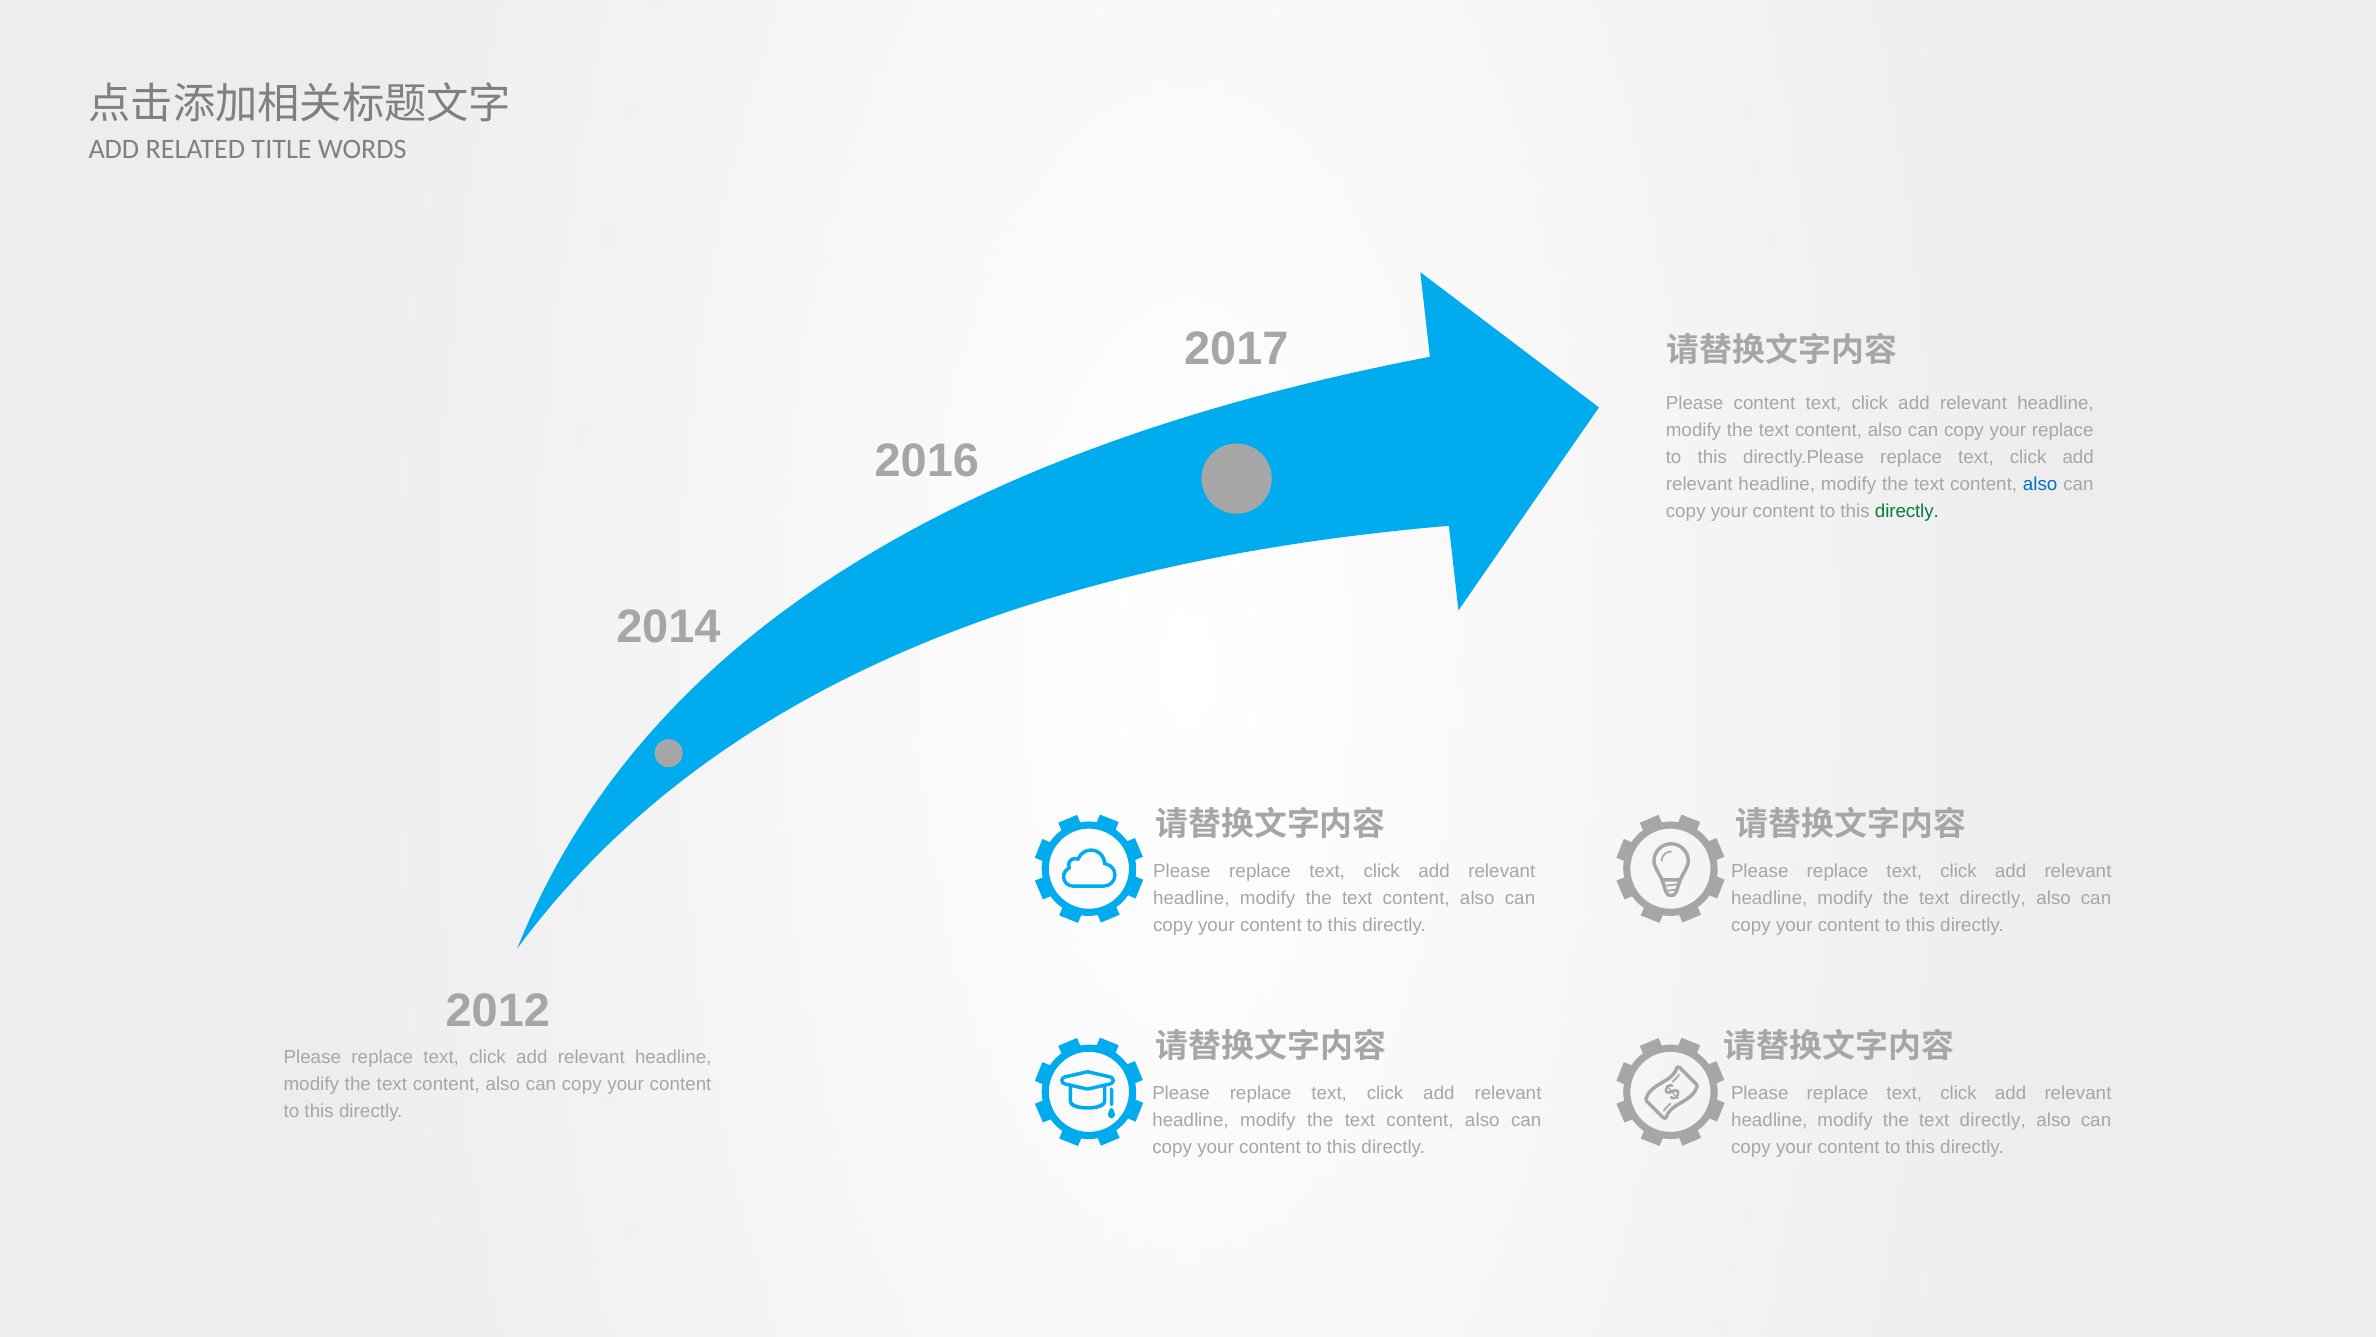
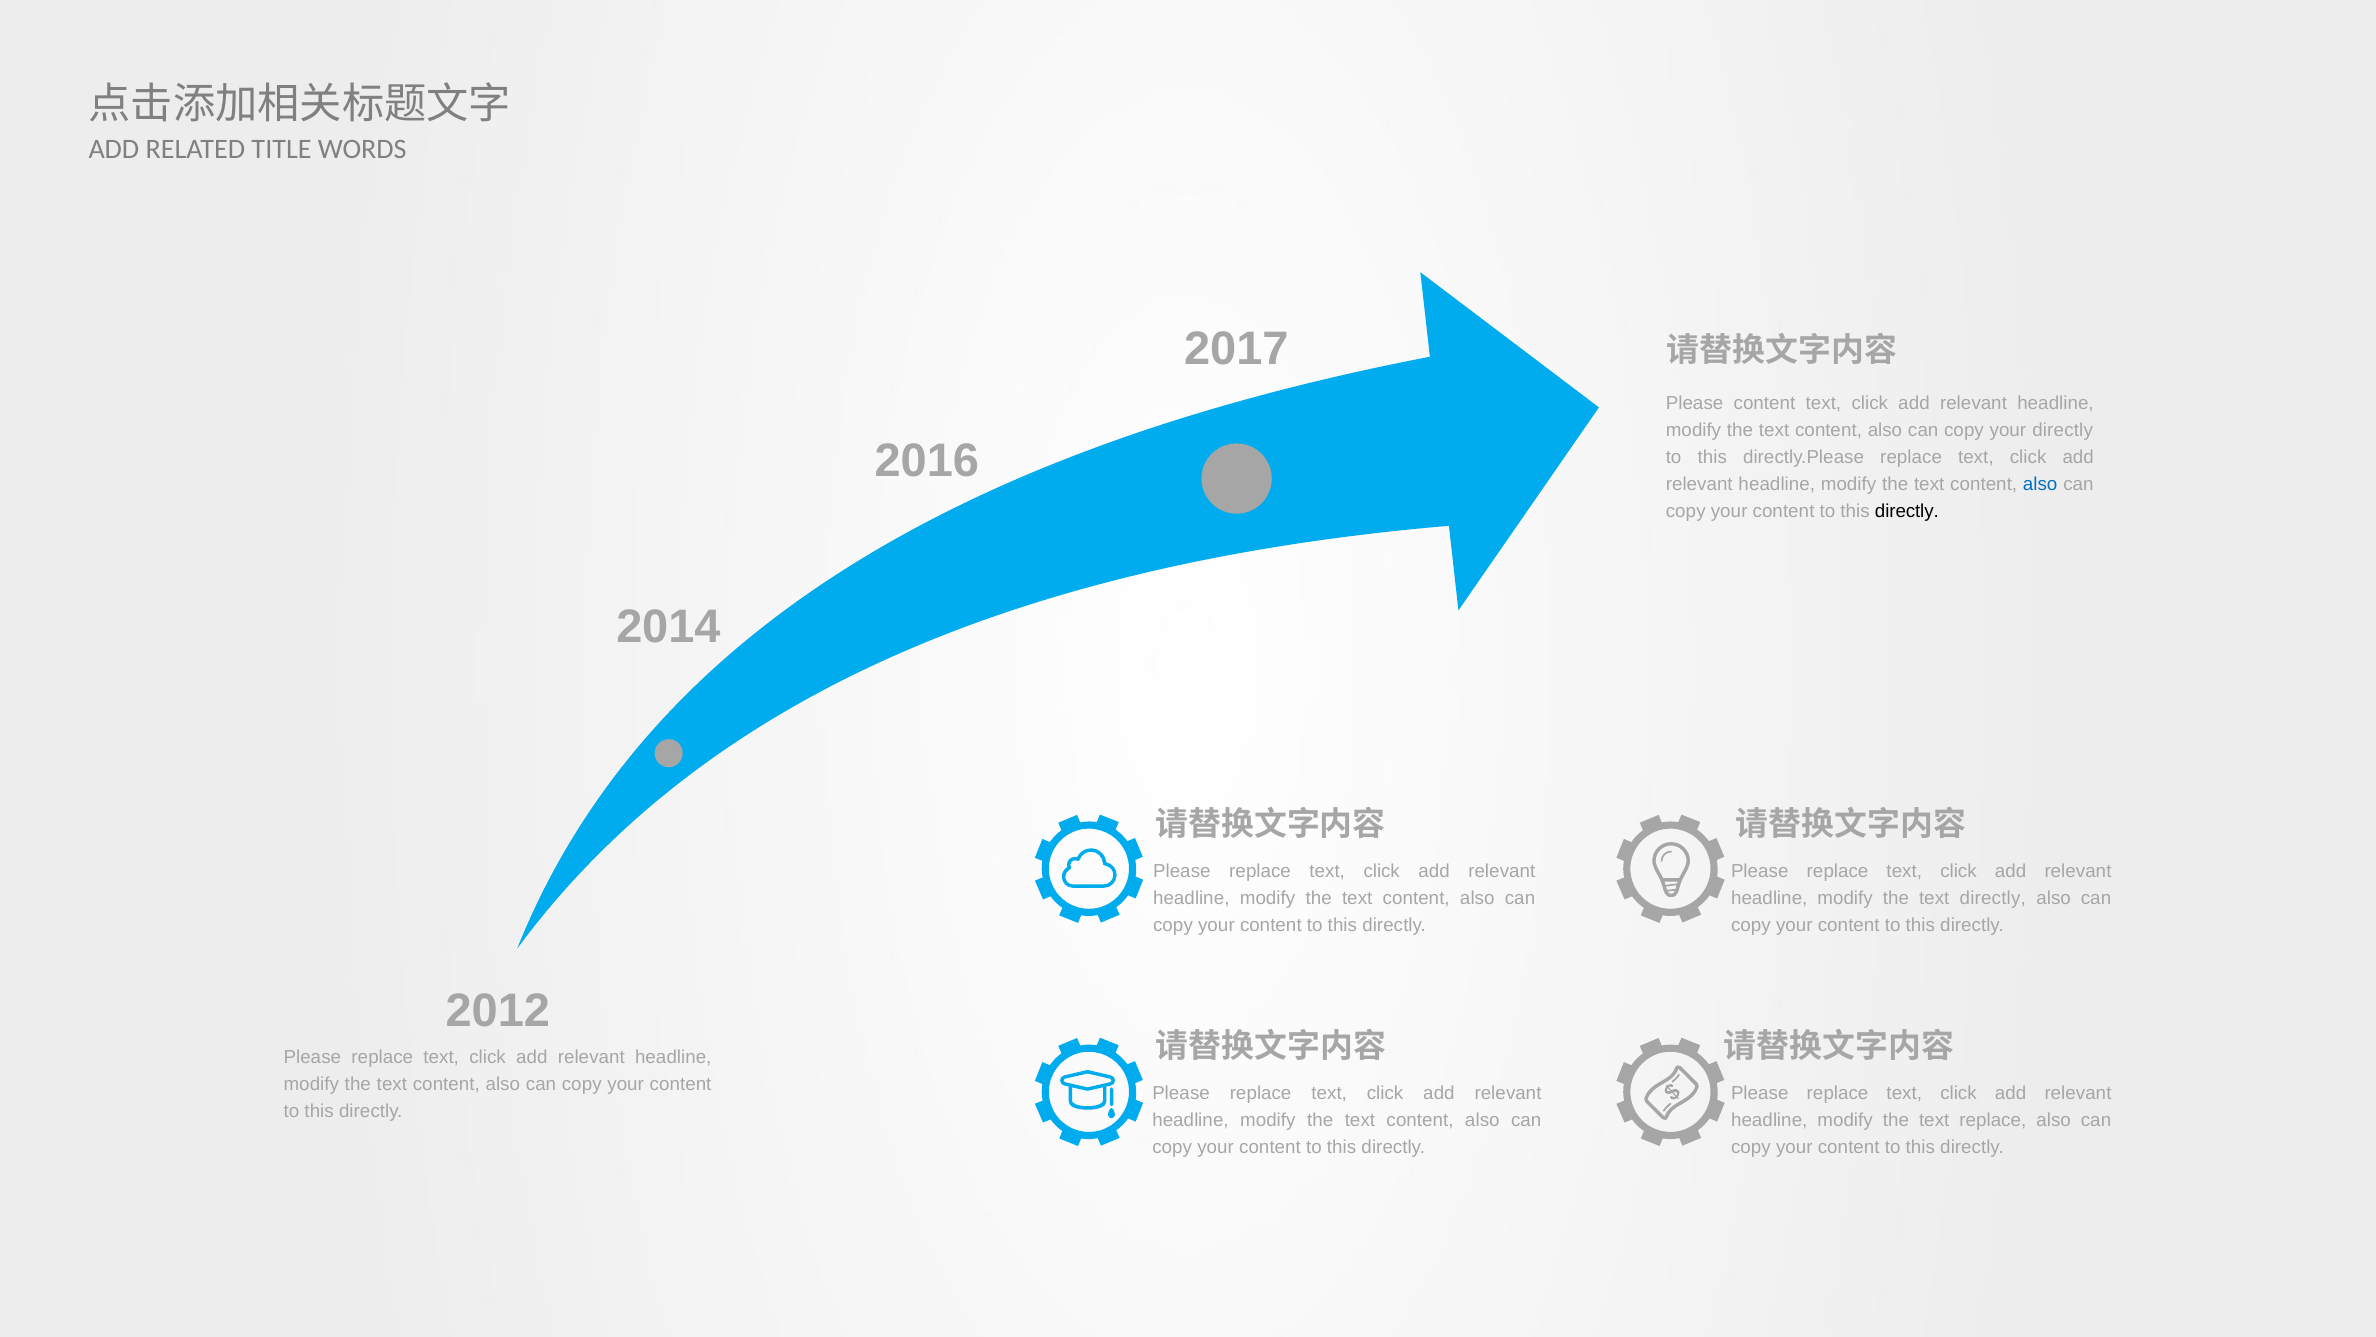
your replace: replace -> directly (2063, 430)
directly colour: green -> black (1907, 511)
directly: directly -> replace (1993, 1120)
